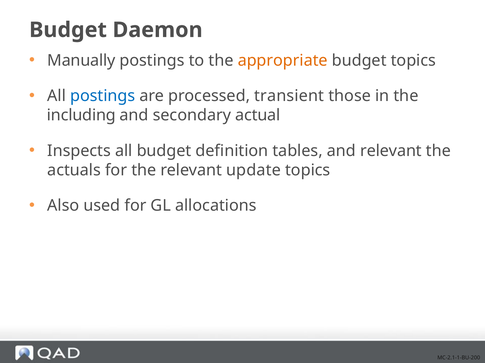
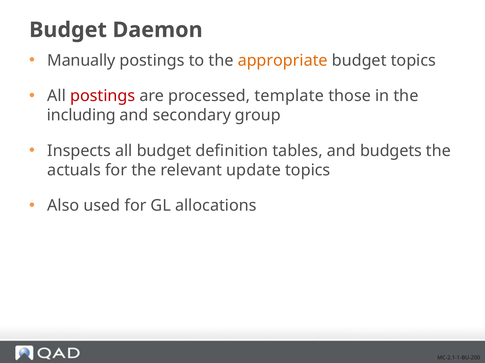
postings colour: blue -> red (103, 96)
transient: transient -> template (289, 96)
actual: actual -> group (258, 116)
and relevant: relevant -> budgets (391, 151)
